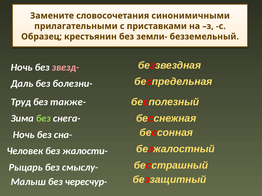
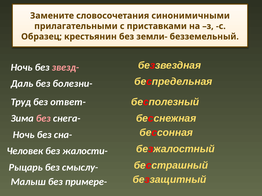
также-: также- -> ответ- (68, 102)
без colour: light green -> pink (43, 119)
чересчур-: чересчур- -> примере- (86, 182)
